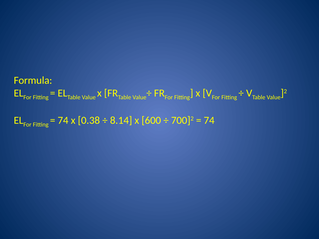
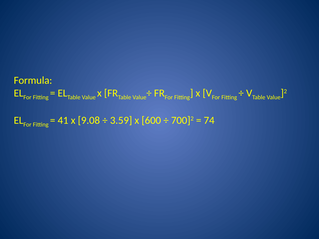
74: 74 -> 41 (63, 120)
0.38: 0.38 -> 9.08 (89, 120)
8.14: 8.14 -> 3.59 (121, 120)
